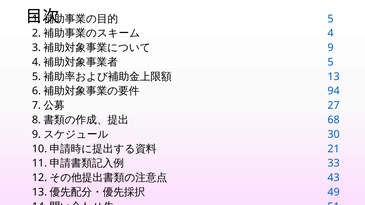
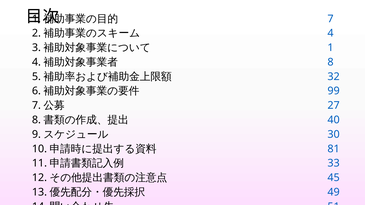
5: 5 -> 7 (331, 19)
9: 9 -> 1 (331, 48)
5: 5 -> 8 (331, 62)
13: 13 -> 32 (334, 77)
94: 94 -> 99 (334, 91)
68: 68 -> 40 (334, 120)
21: 21 -> 81 (334, 149)
43: 43 -> 45 (334, 178)
